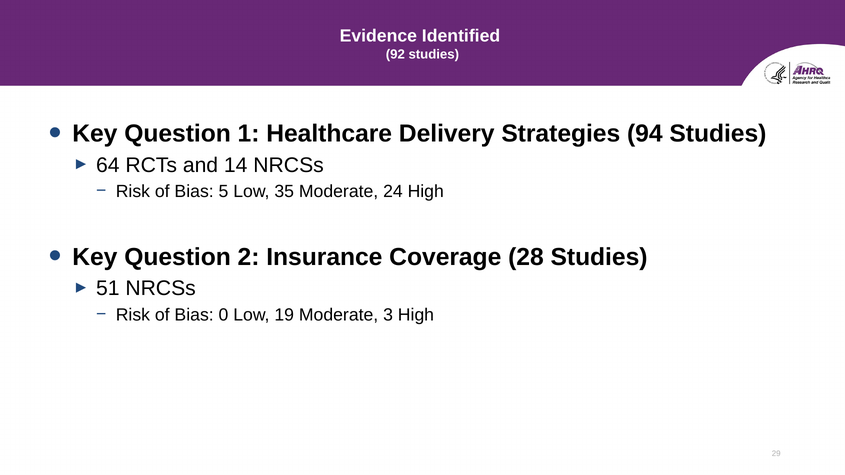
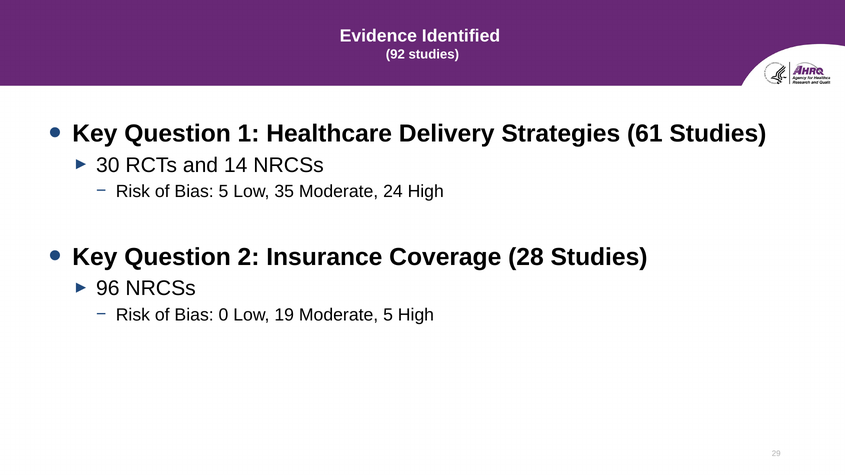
94: 94 -> 61 (645, 134)
64: 64 -> 30 (108, 165)
51: 51 -> 96 (108, 289)
Moderate 3: 3 -> 5 (388, 315)
